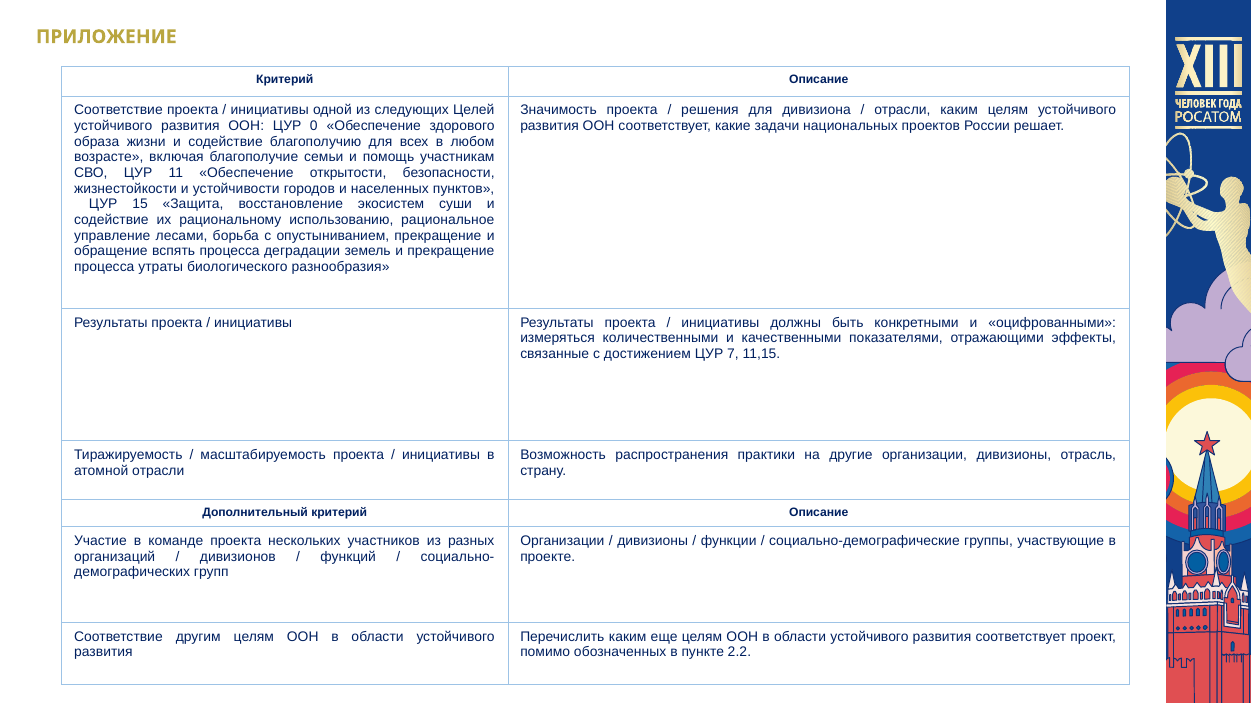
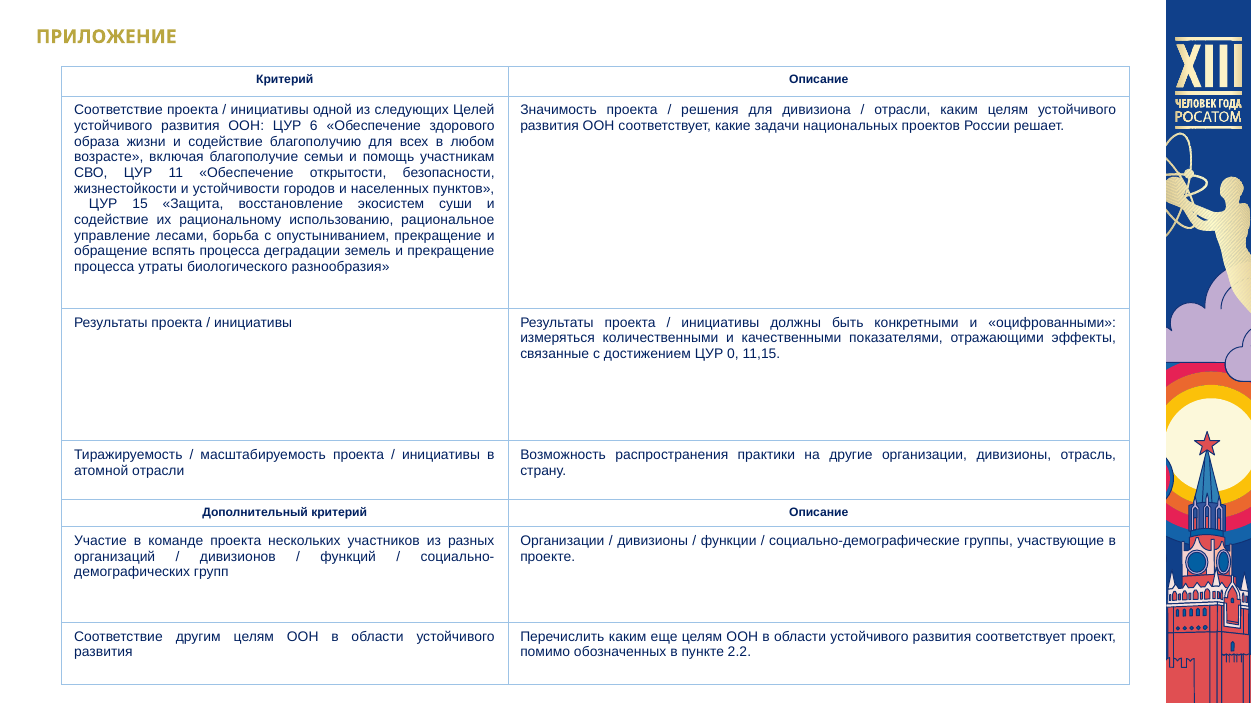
0: 0 -> 6 (314, 126)
7: 7 -> 0 (733, 354)
